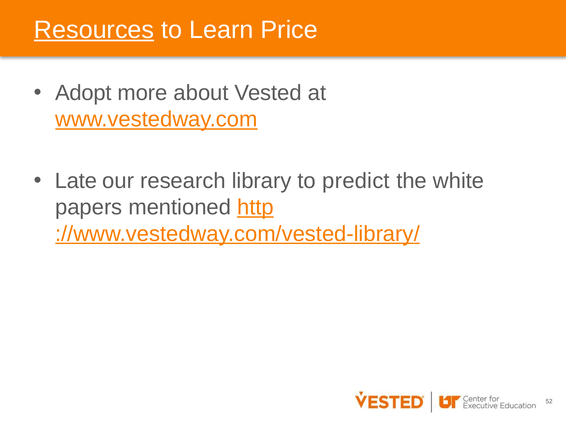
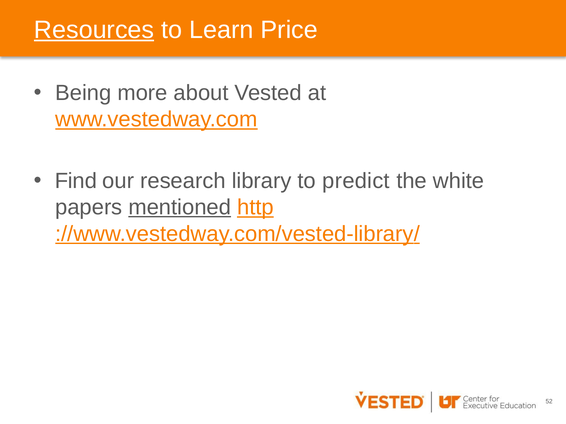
Adopt: Adopt -> Being (83, 93)
Late: Late -> Find (76, 181)
mentioned underline: none -> present (180, 208)
